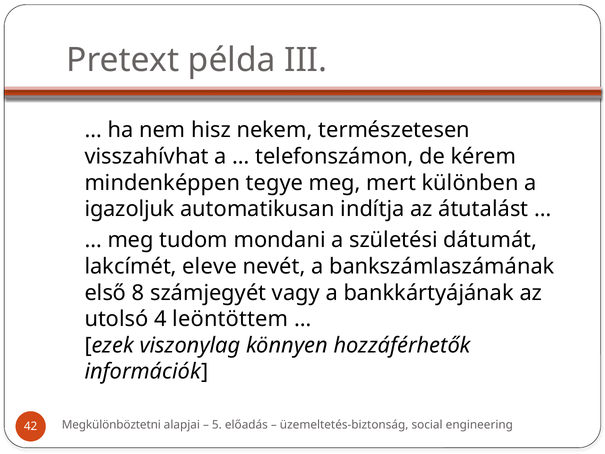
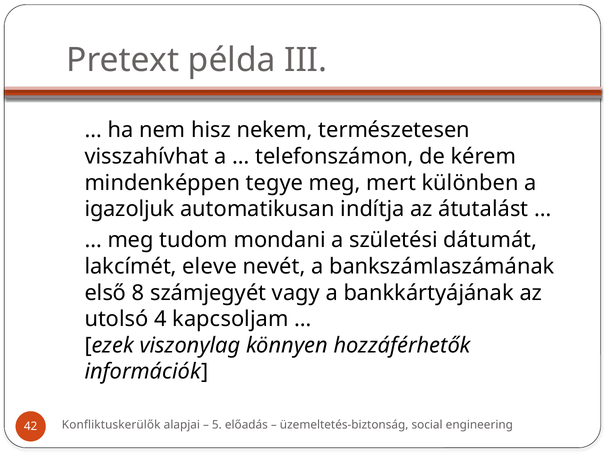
leöntöttem: leöntöttem -> kapcsoljam (230, 319)
Megkülönböztetni: Megkülönböztetni -> Konfliktuskerülők (111, 424)
